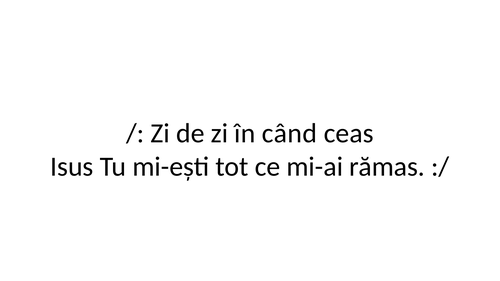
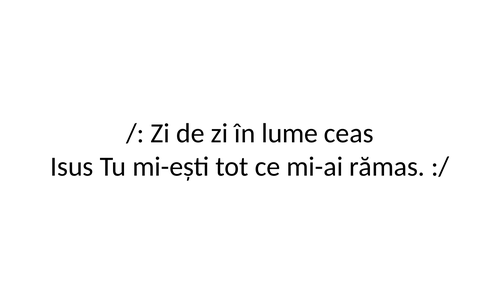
când: când -> lume (290, 133)
